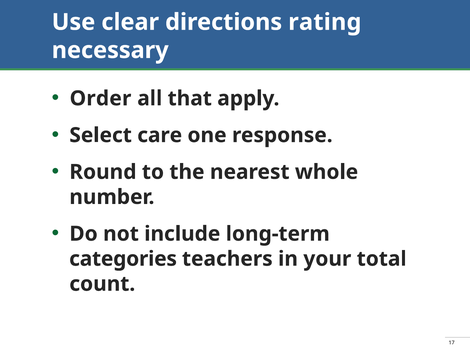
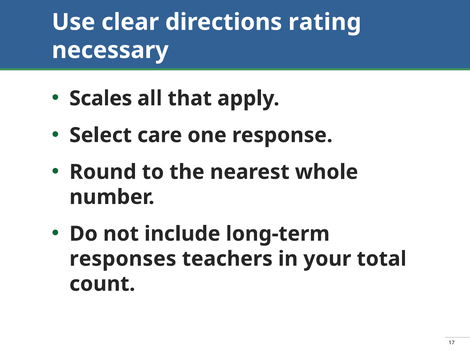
Order: Order -> Scales (101, 99)
categories: categories -> responses (123, 259)
